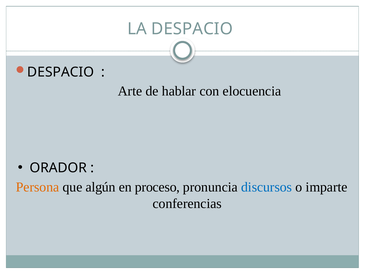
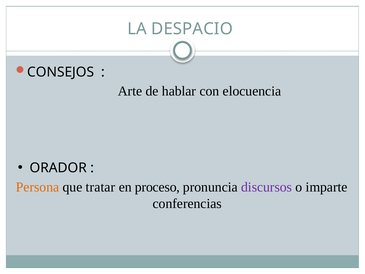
DESPACIO: DESPACIO -> CONSEJOS (61, 72)
algún: algún -> tratar (100, 187)
discursos colour: blue -> purple (267, 187)
